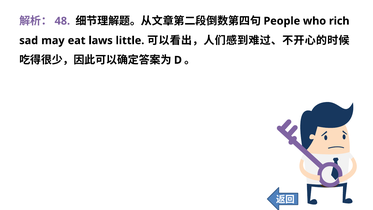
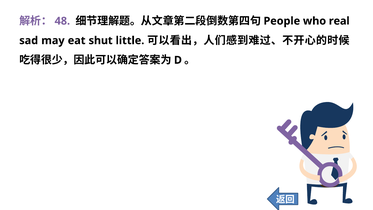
rich: rich -> real (339, 21)
laws: laws -> shut (101, 41)
